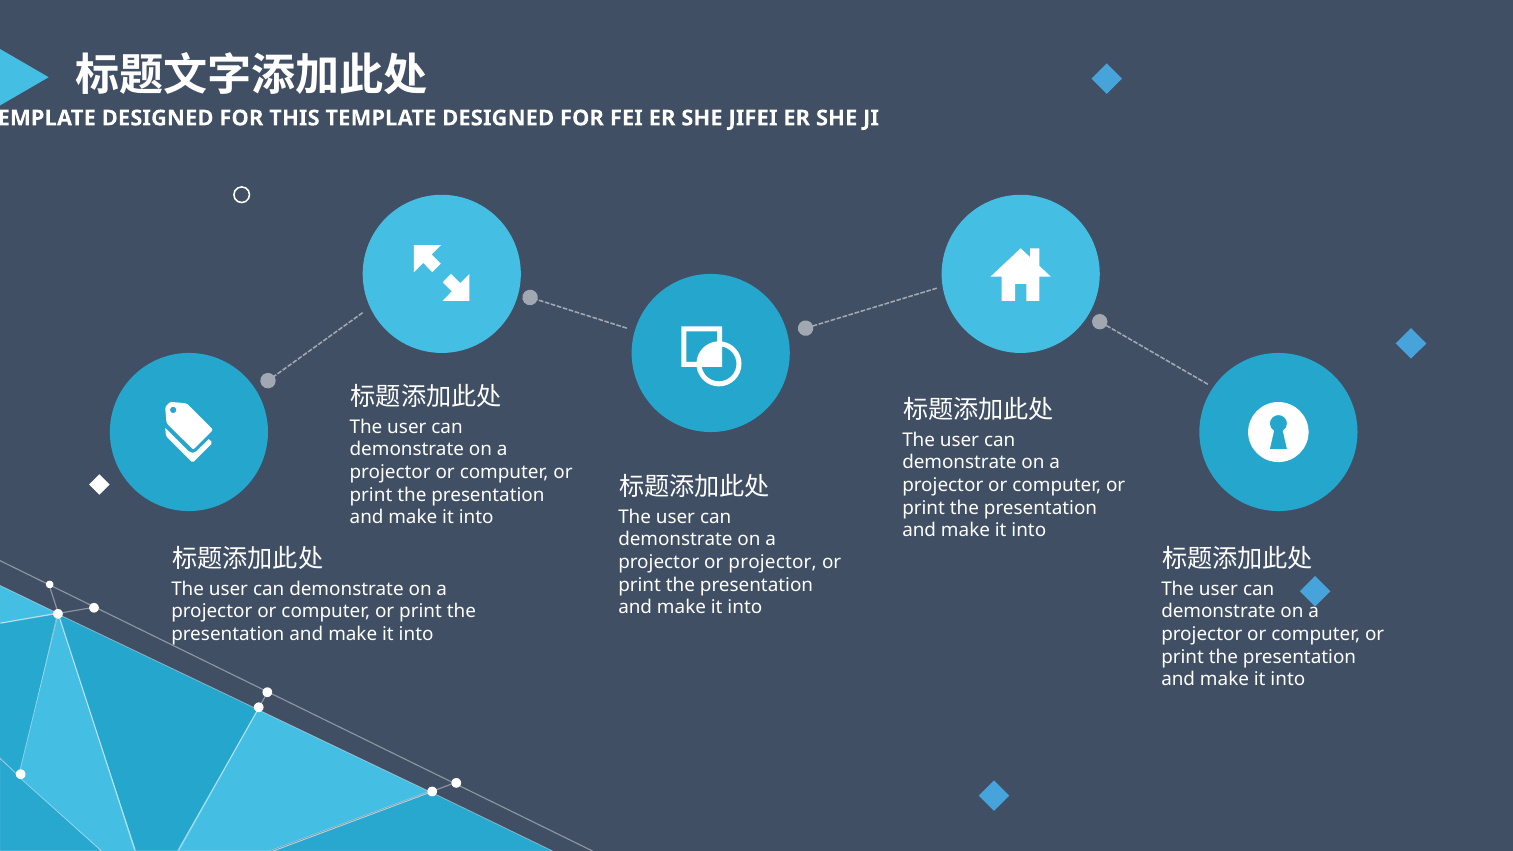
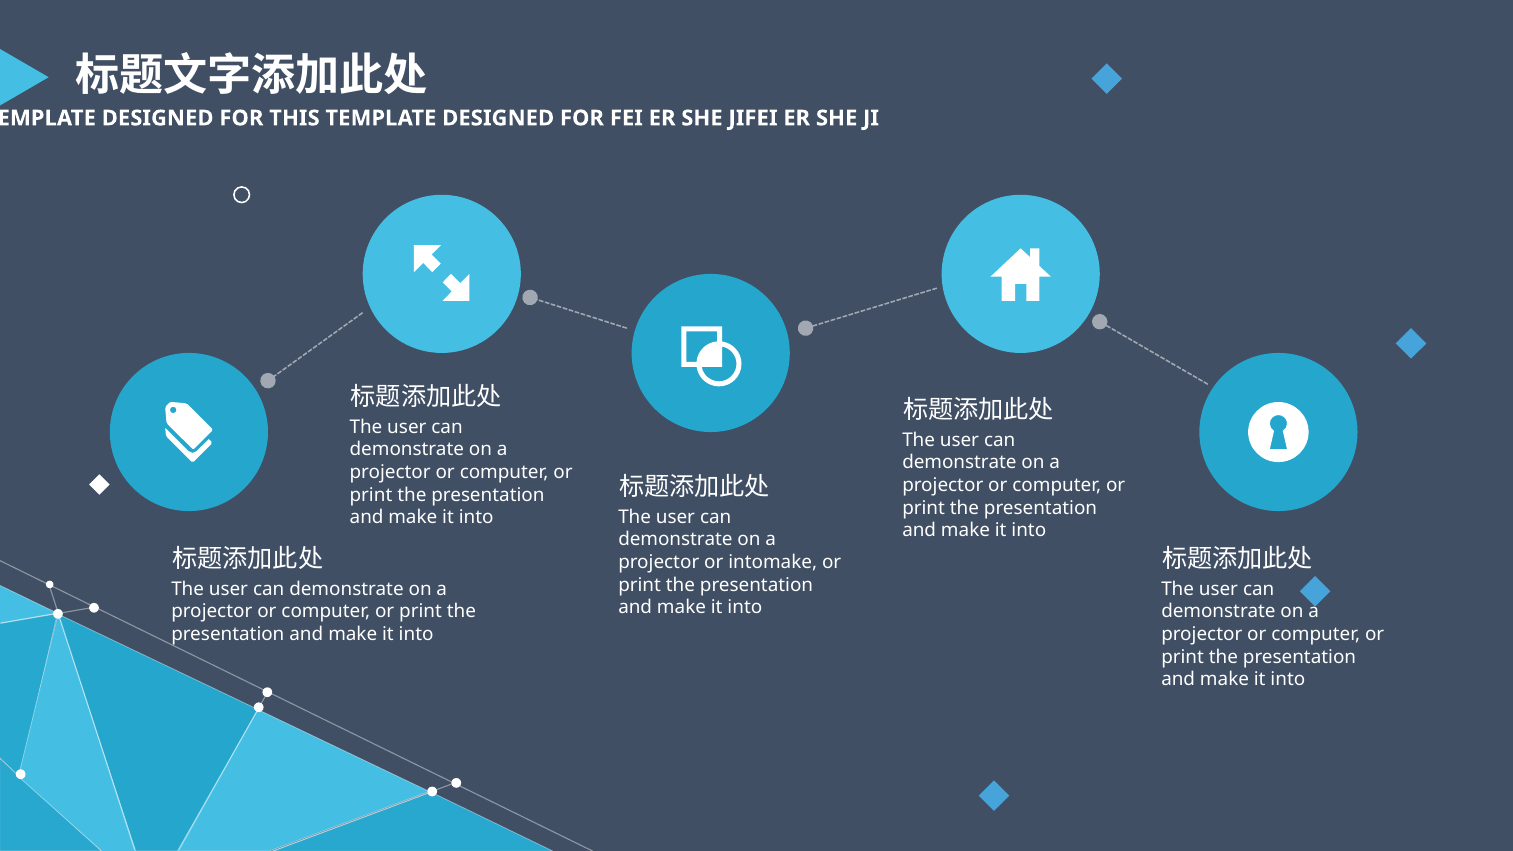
or projector: projector -> intomake (773, 562)
